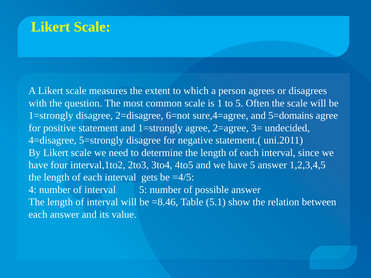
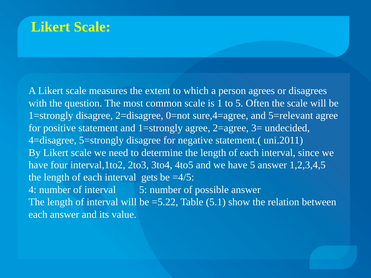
6=not: 6=not -> 0=not (178, 116)
5=domains: 5=domains -> 5=relevant (291, 116)
=8.46: =8.46 -> =5.22 (165, 202)
